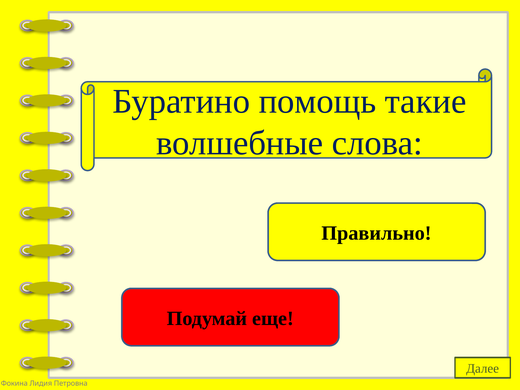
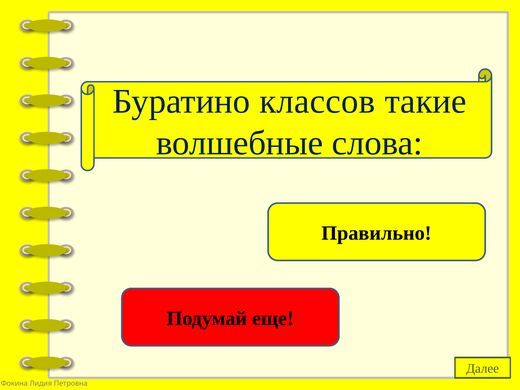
помощь: помощь -> классов (317, 101)
